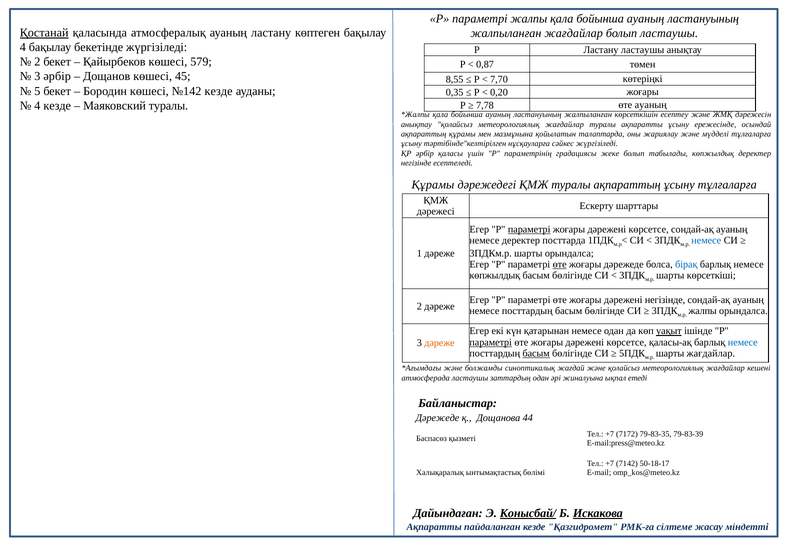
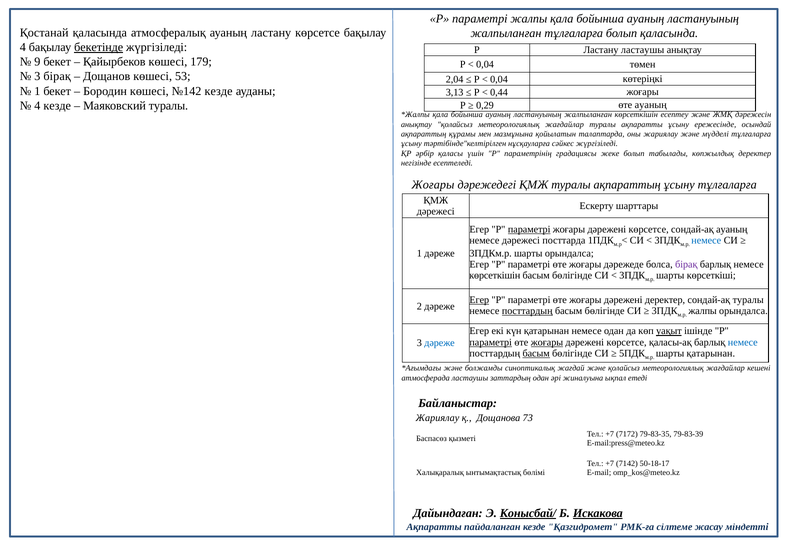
Қостанай underline: present -> none (44, 33)
ластану көптеген: көптеген -> көрсетсе (318, 33)
жалпыланған жағдайлар: жағдайлар -> тұлғаларға (574, 33)
болып ластаушы: ластаушы -> қаласында (669, 33)
бекетінде underline: none -> present (99, 47)
2: 2 -> 9 (37, 62)
579: 579 -> 179 (201, 62)
0,87: 0,87 -> 0,04 (485, 65)
3 әрбір: әрбір -> бірақ (57, 76)
45: 45 -> 53 (183, 76)
8,55: 8,55 -> 2,04 (455, 79)
7,70: 7,70 -> 0,04 (499, 79)
5: 5 -> 1 (37, 91)
0,35: 0,35 -> 3,13 (455, 92)
0,20: 0,20 -> 0,44 (499, 92)
7,78: 7,78 -> 0,29 (485, 105)
Құрамы: Құрамы -> Жоғары (433, 184)
немесе деректер: деректер -> дәрежесі (521, 240)
өте underline: present -> none (560, 264)
бірақ colour: blue -> purple (686, 264)
көпжылдық: көпжылдық -> көрсеткішін (495, 275)
Егер underline: none -> present (479, 300)
дәрежені негізінде: негізінде -> деректер (665, 300)
ауаның: ауаның -> туралы (748, 300)
посттардың underline: none -> present (527, 311)
жоғары underline: none -> present (547, 342)
дәреже colour: orange -> blue (440, 343)
шарты жағдайлар: жағдайлар -> қатарынан (711, 353)
Дәрежеде: Дәрежеде -> Жариялау (437, 418)
44: 44 -> 73 (528, 418)
